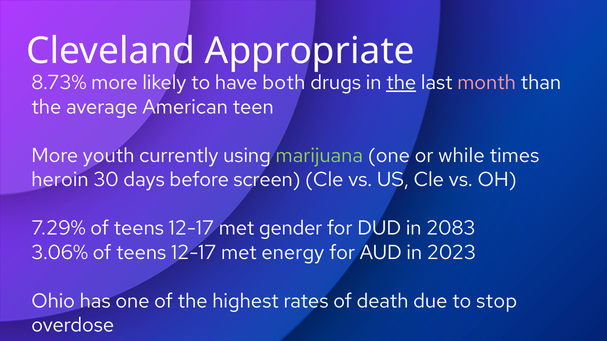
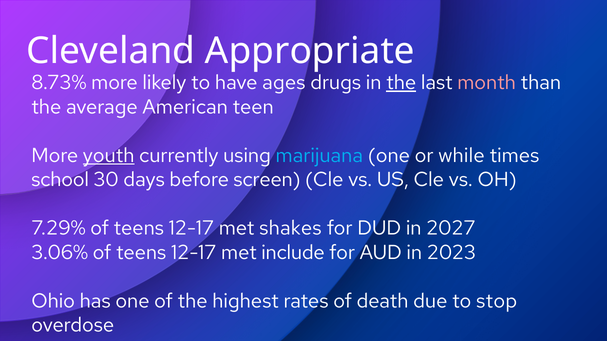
both: both -> ages (284, 83)
youth underline: none -> present (109, 156)
marijuana colour: light green -> light blue (319, 156)
heroin: heroin -> school (60, 180)
gender: gender -> shakes (290, 228)
2083: 2083 -> 2027 (451, 228)
energy: energy -> include (293, 253)
